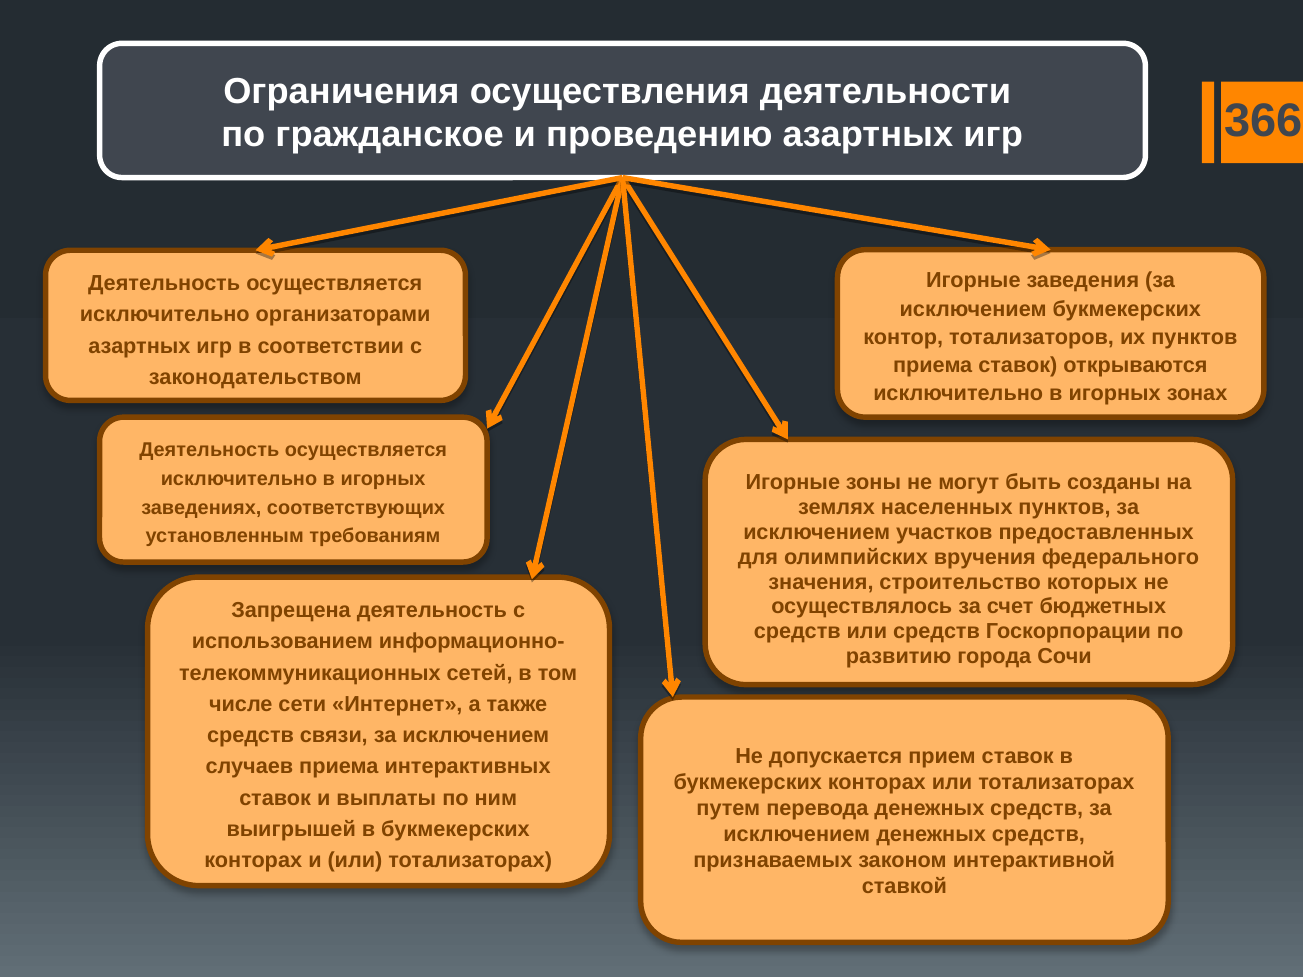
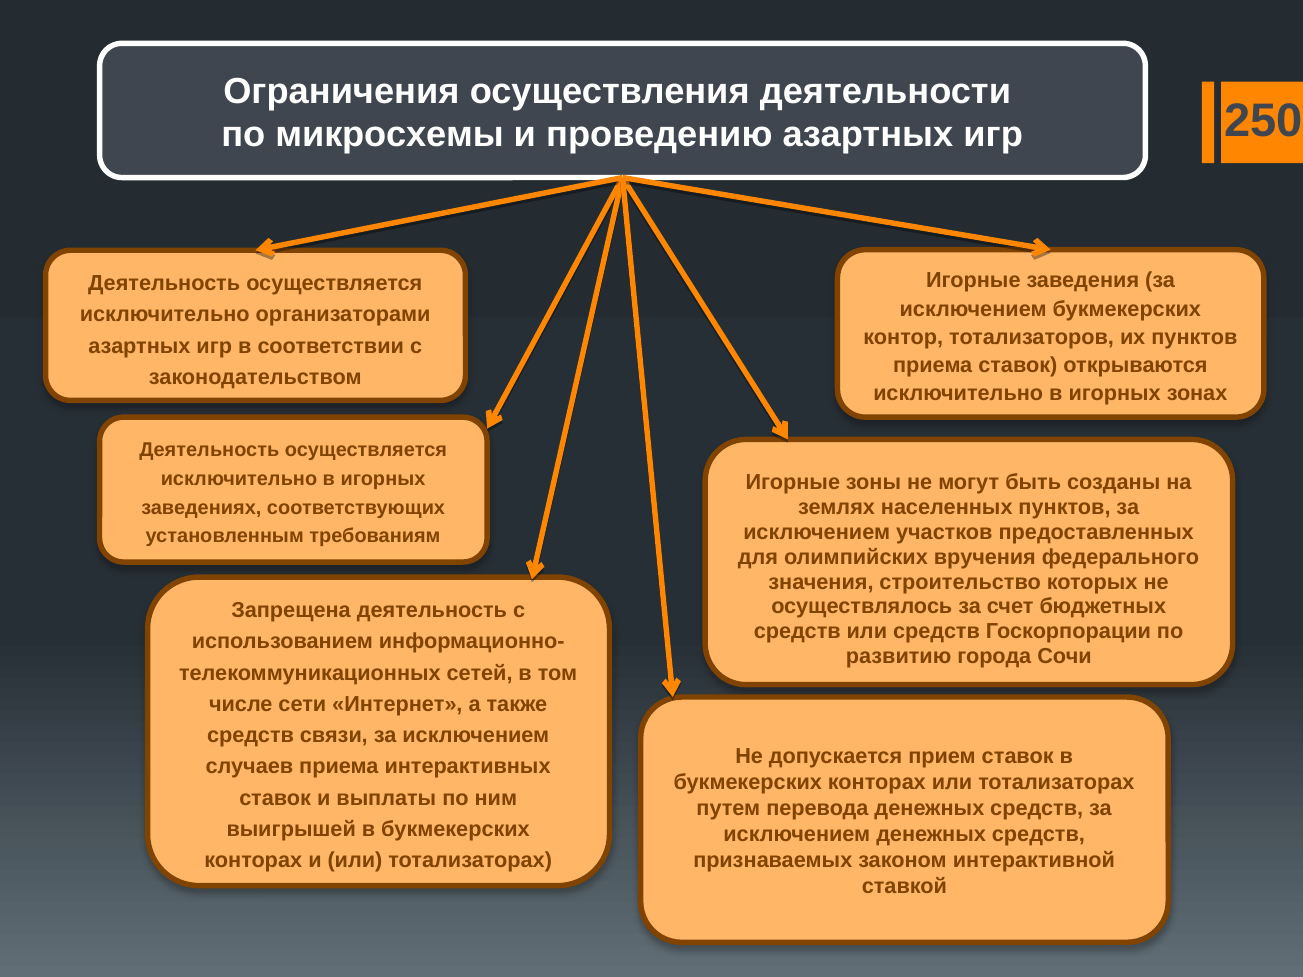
гражданское: гражданское -> микросхемы (390, 135)
366: 366 -> 250 (1264, 121)
